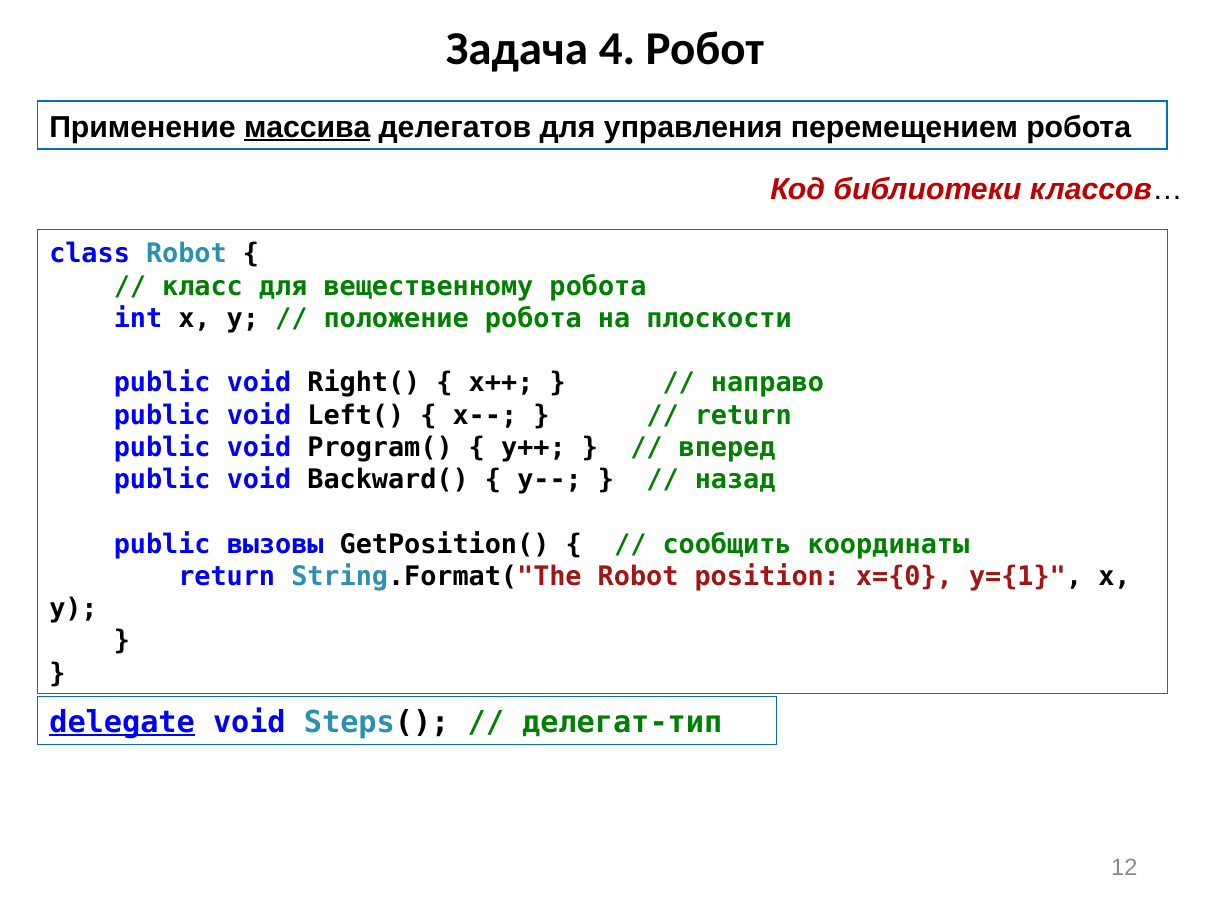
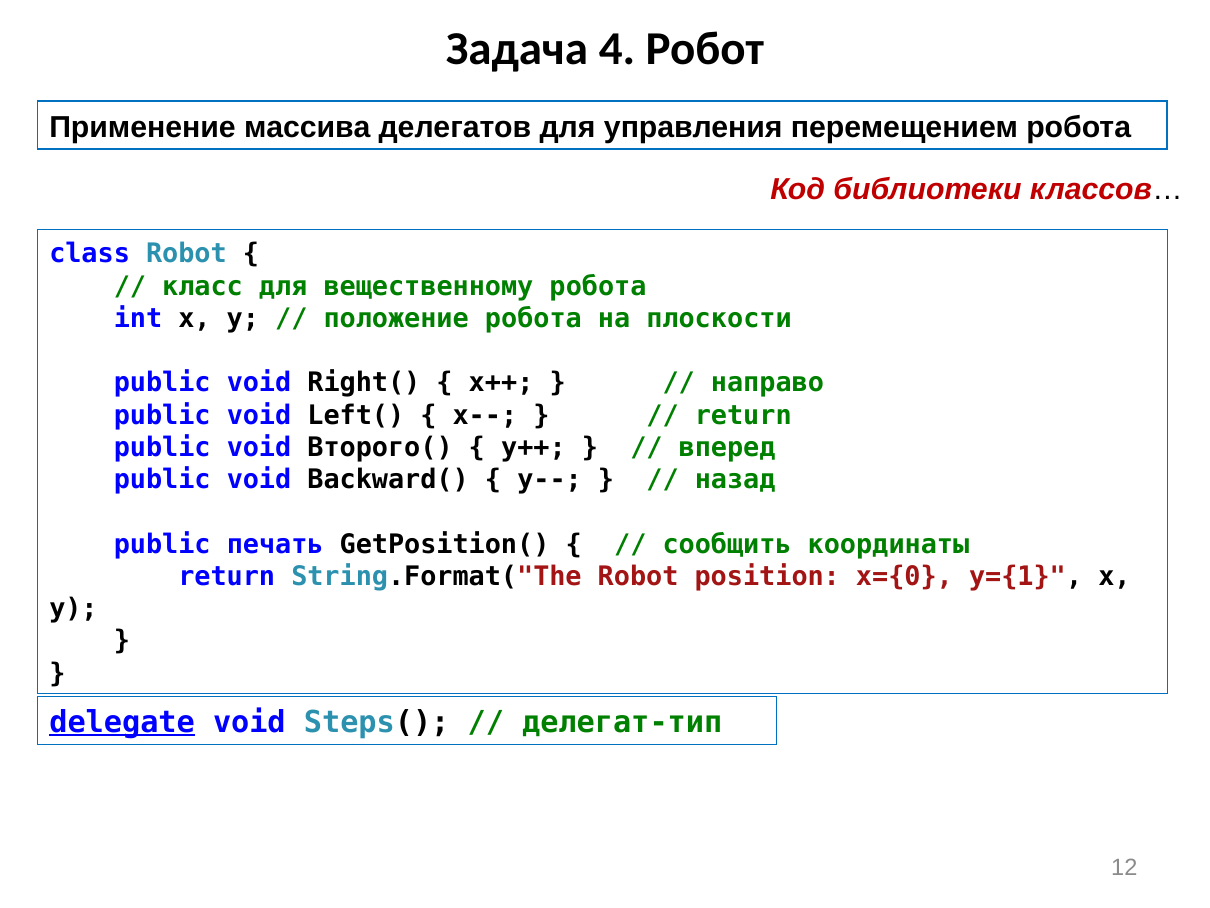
массива underline: present -> none (307, 127)
Program(: Program( -> Второго( (380, 447)
вызовы: вызовы -> печать (275, 544)
